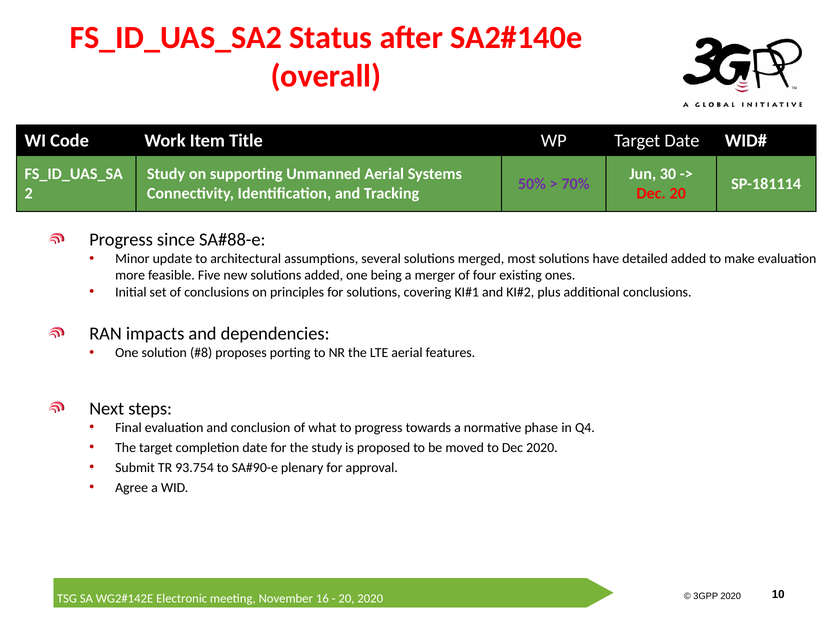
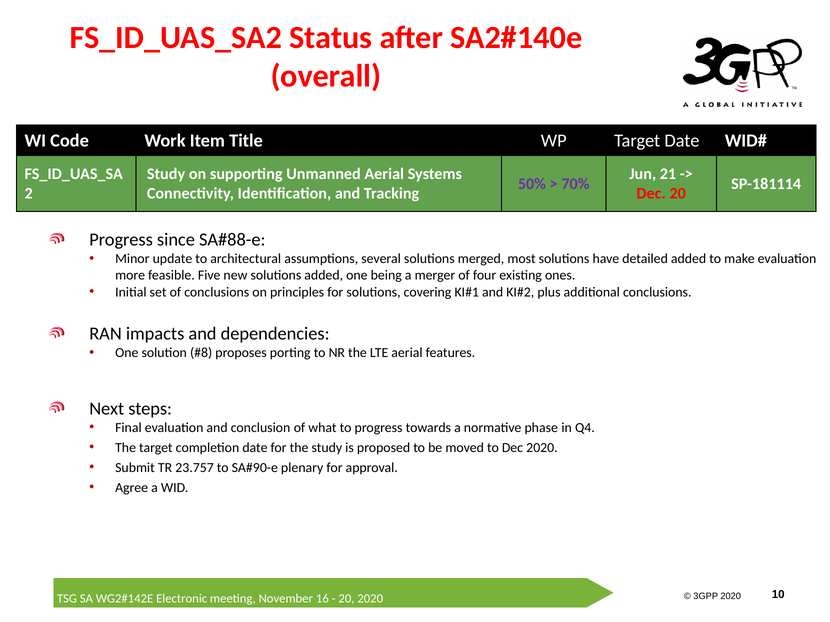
30: 30 -> 21 (668, 174)
93.754: 93.754 -> 23.757 (195, 468)
